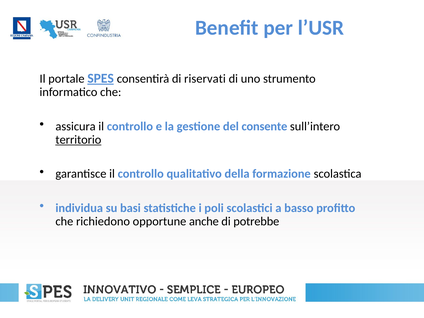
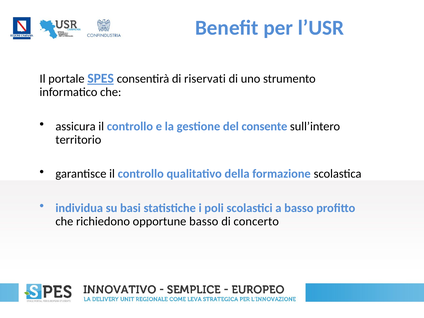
territorio underline: present -> none (78, 140)
opportune anche: anche -> basso (204, 221)
potrebbe: potrebbe -> concerto (256, 221)
